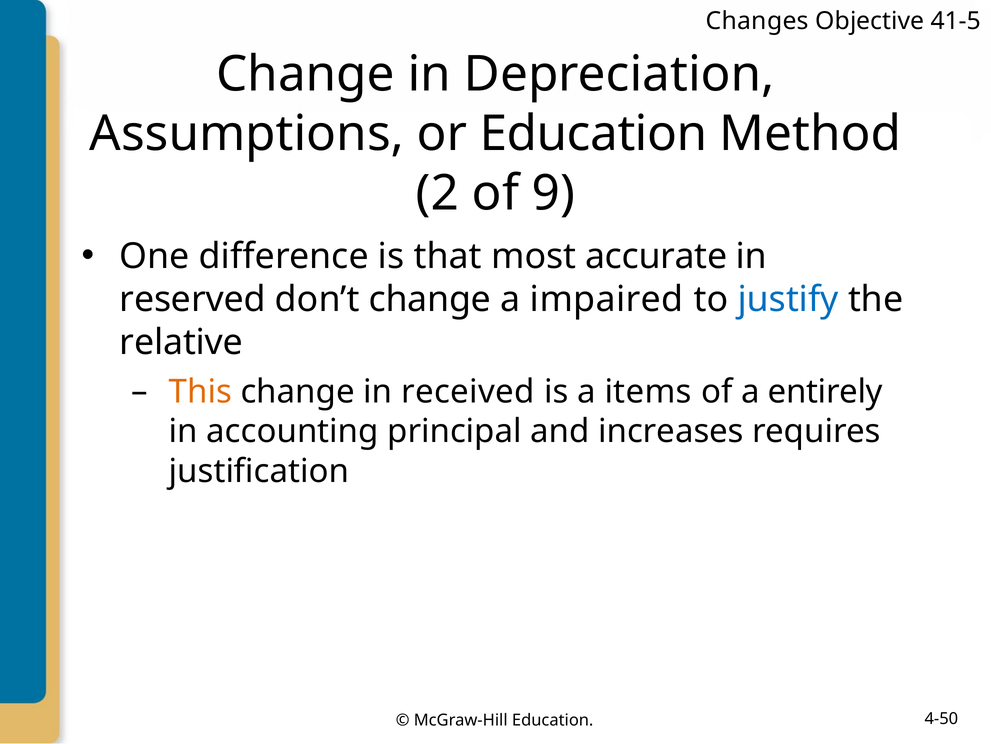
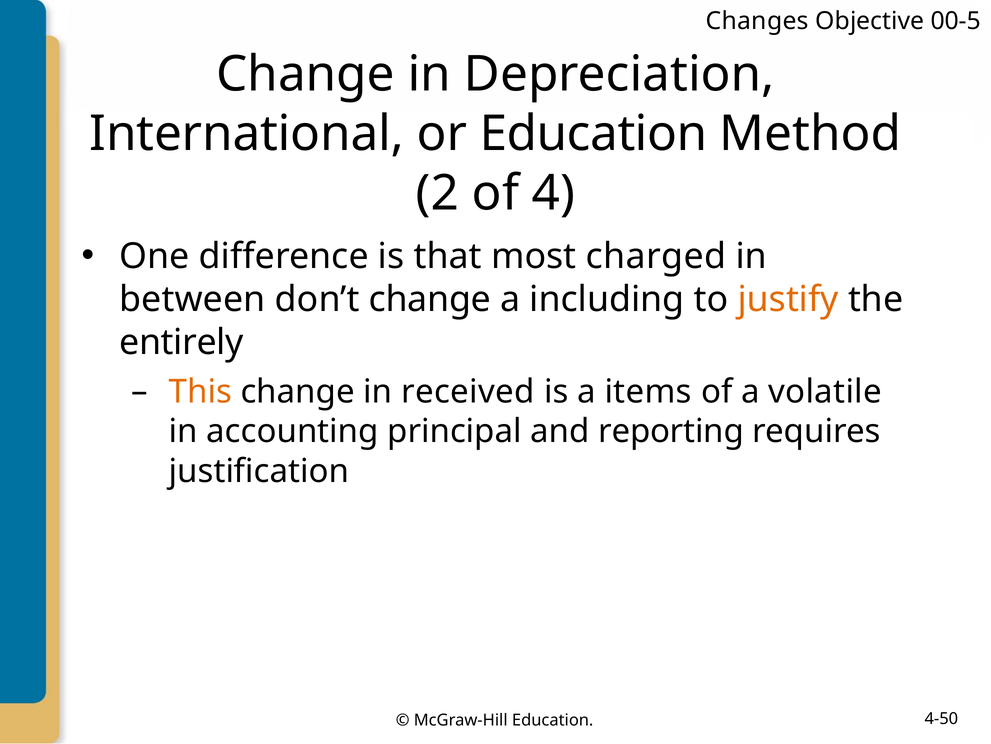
41-5: 41-5 -> 00-5 (956, 21)
Assumptions: Assumptions -> International (247, 134)
9: 9 -> 4 (553, 193)
accurate: accurate -> charged (656, 256)
reserved: reserved -> between (192, 299)
impaired: impaired -> including (607, 299)
justify colour: blue -> orange (788, 299)
relative: relative -> entirely (181, 342)
entirely: entirely -> volatile (825, 391)
increases: increases -> reporting (671, 431)
